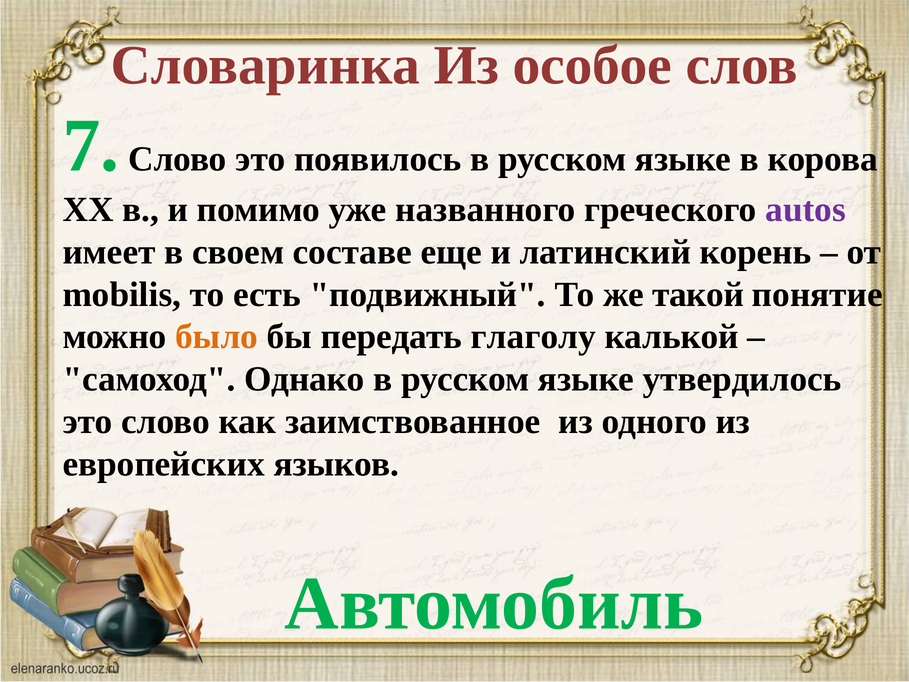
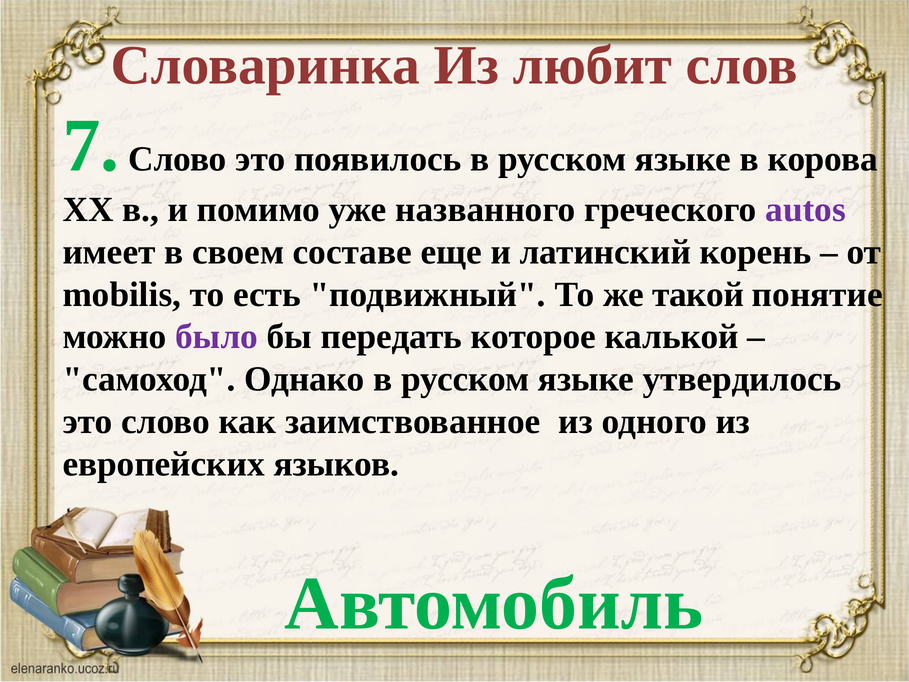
особое: особое -> любит (593, 66)
было colour: orange -> purple (217, 337)
глаголу: глаголу -> которое (533, 337)
